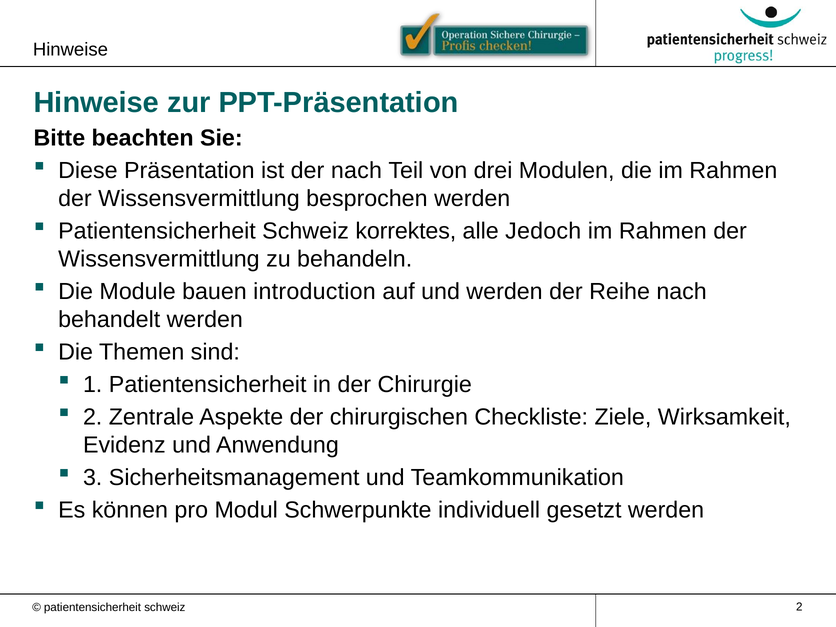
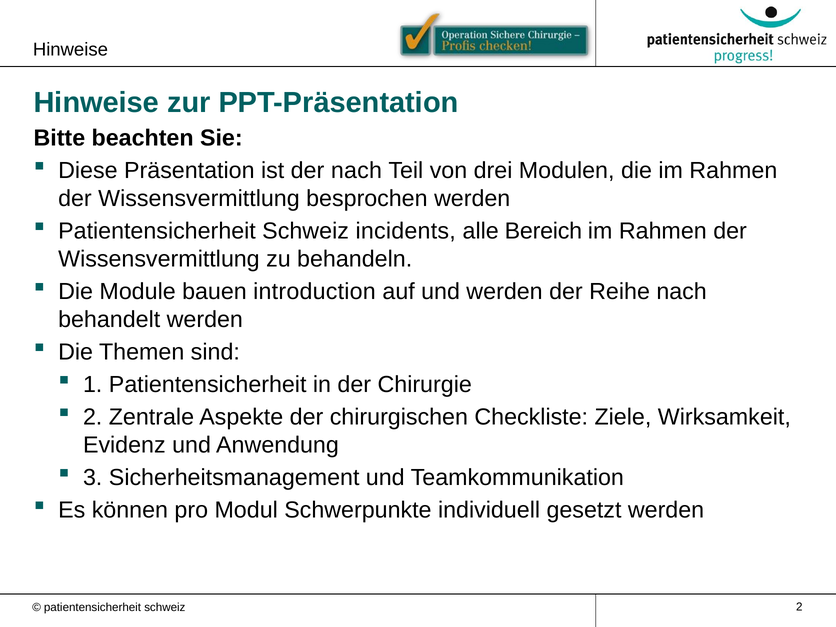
korrektes: korrektes -> incidents (406, 231)
Jedoch: Jedoch -> Bereich (543, 231)
